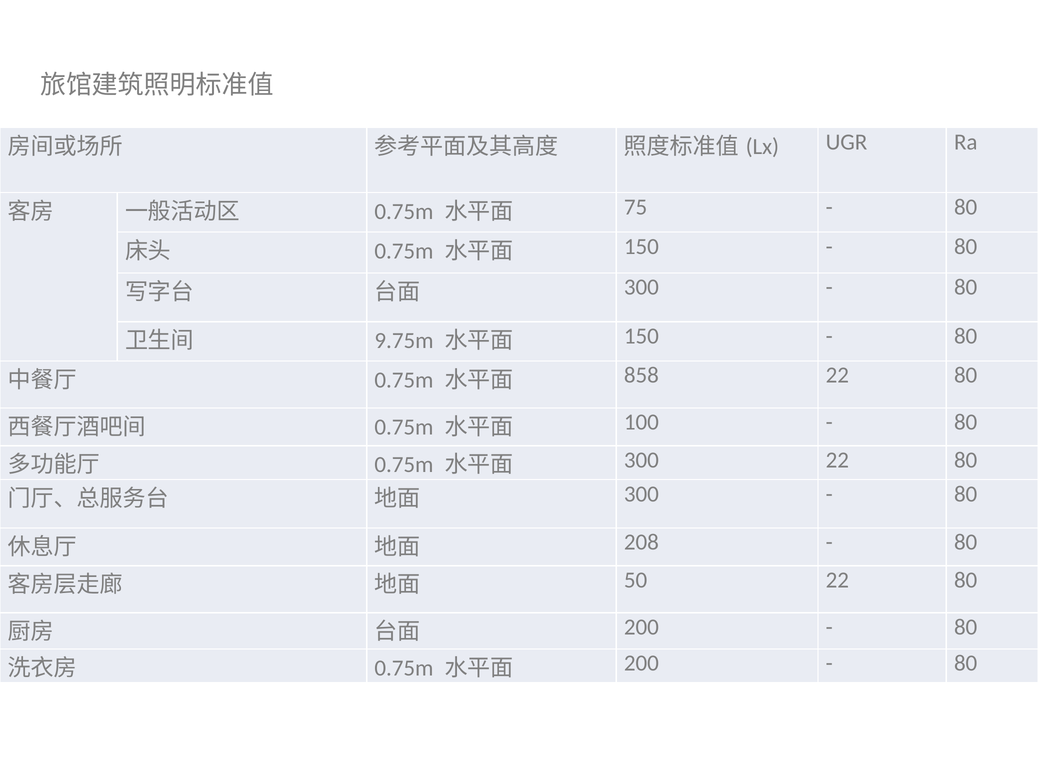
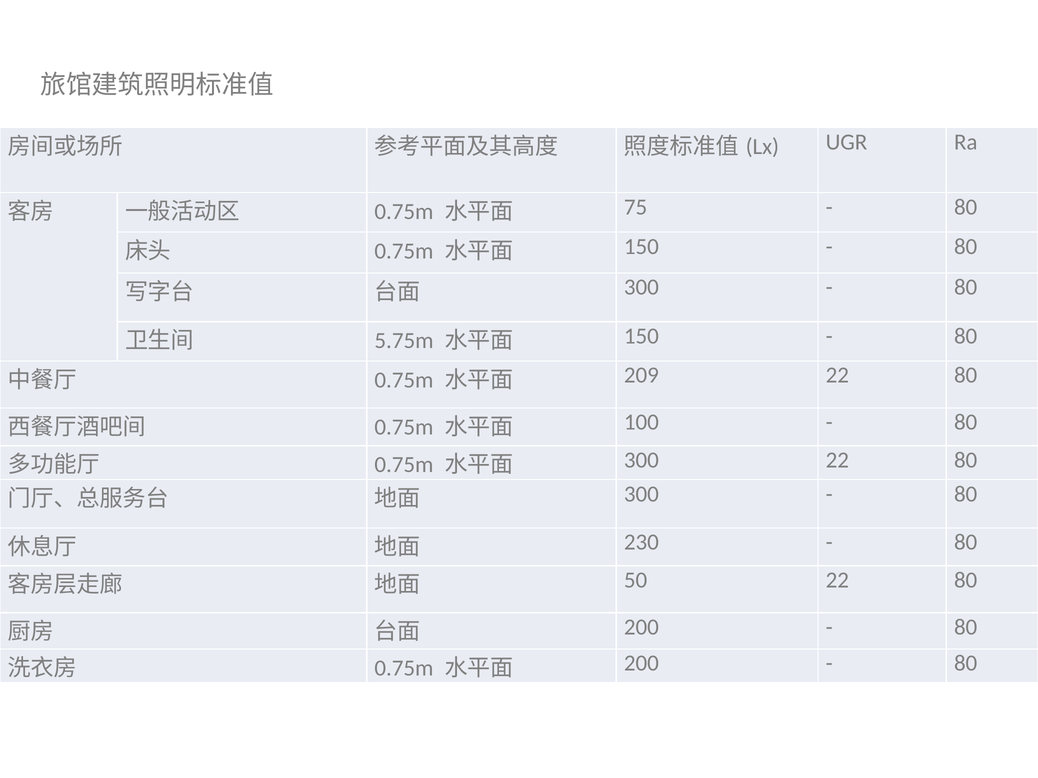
9.75m: 9.75m -> 5.75m (404, 341)
858: 858 -> 209 (641, 376)
208: 208 -> 230 (641, 543)
